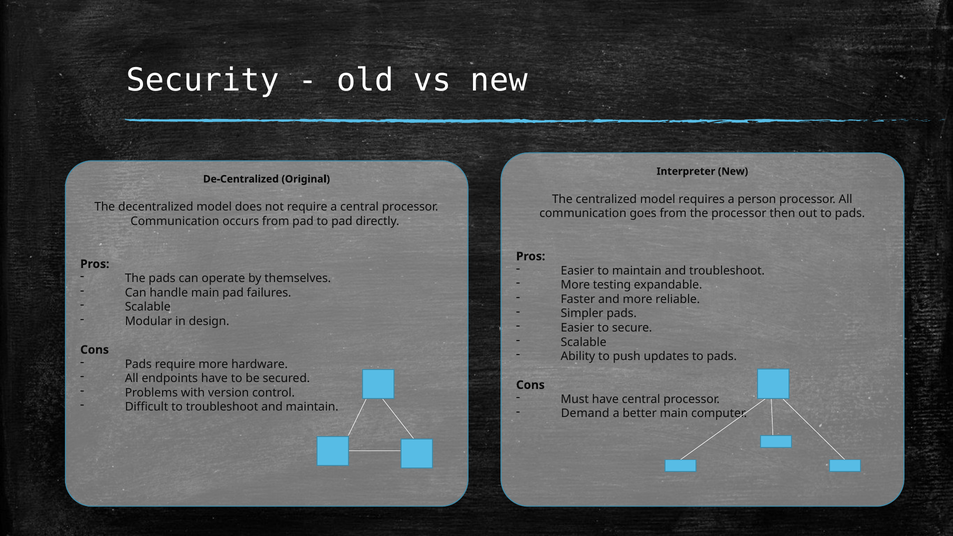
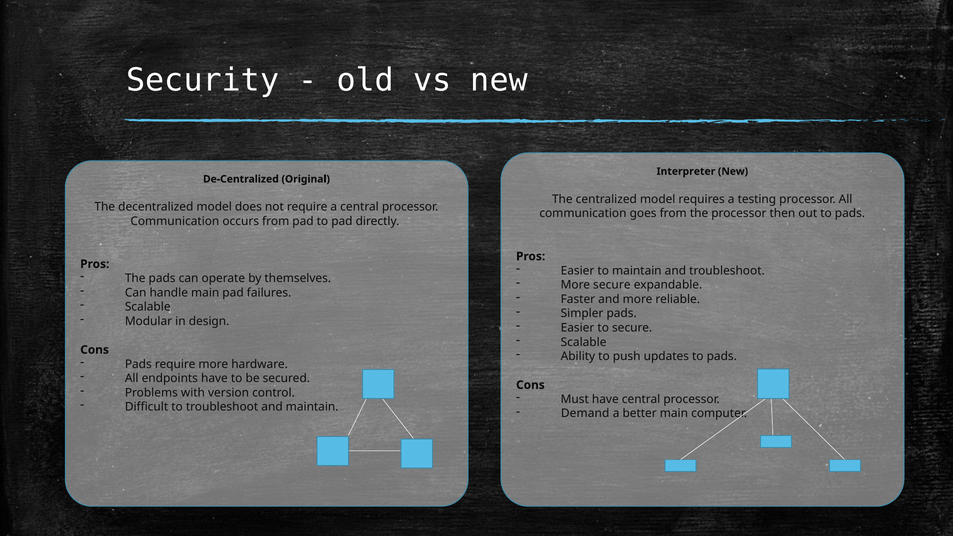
person: person -> testing (757, 199)
More testing: testing -> secure (612, 285)
